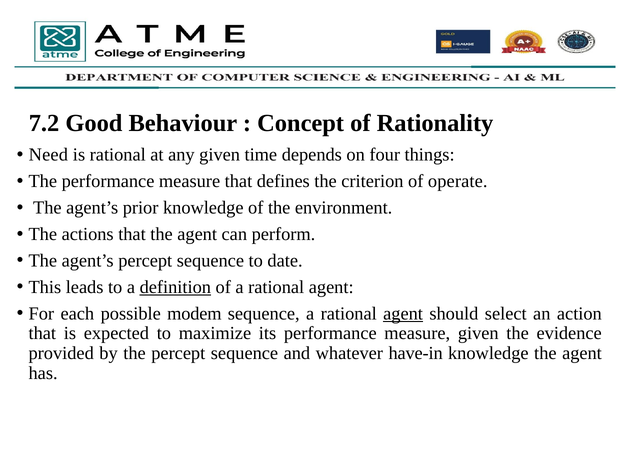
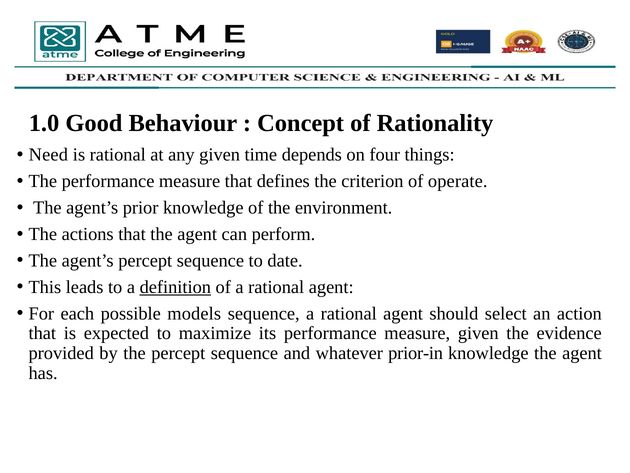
7.2: 7.2 -> 1.0 (44, 123)
modem: modem -> models (194, 313)
agent underline: present -> none (403, 313)
have-in: have-in -> prior-in (416, 353)
